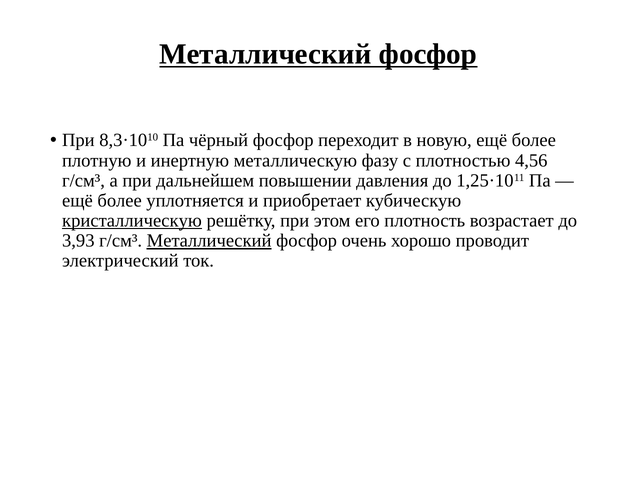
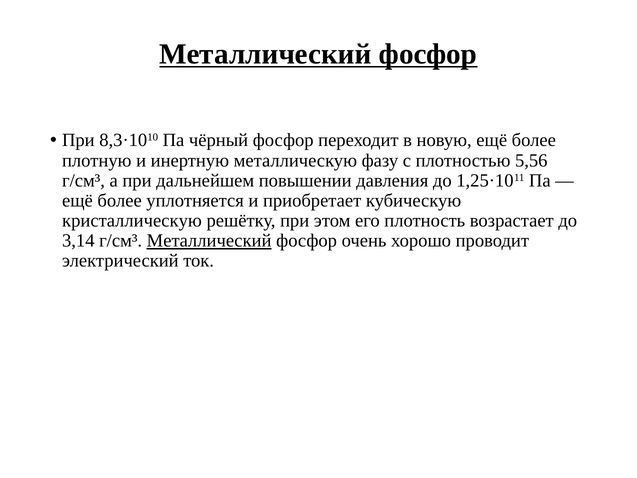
4,56: 4,56 -> 5,56 (531, 160)
кристаллическую underline: present -> none (132, 221)
3,93: 3,93 -> 3,14 (78, 241)
